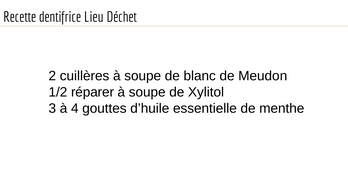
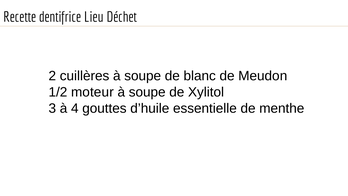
réparer: réparer -> moteur (92, 92)
